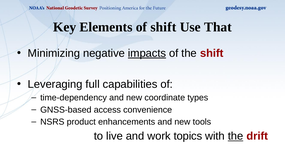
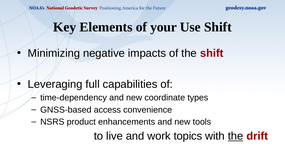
of shift: shift -> your (164, 27)
Use That: That -> Shift (218, 27)
impacts underline: present -> none (147, 53)
